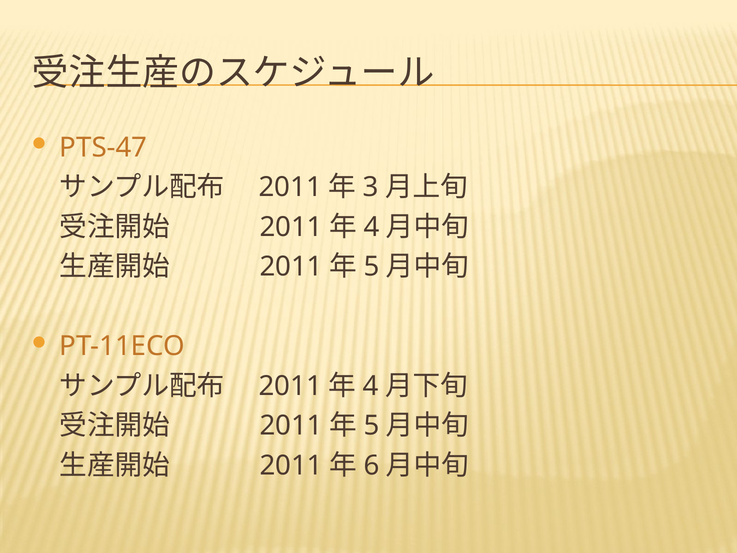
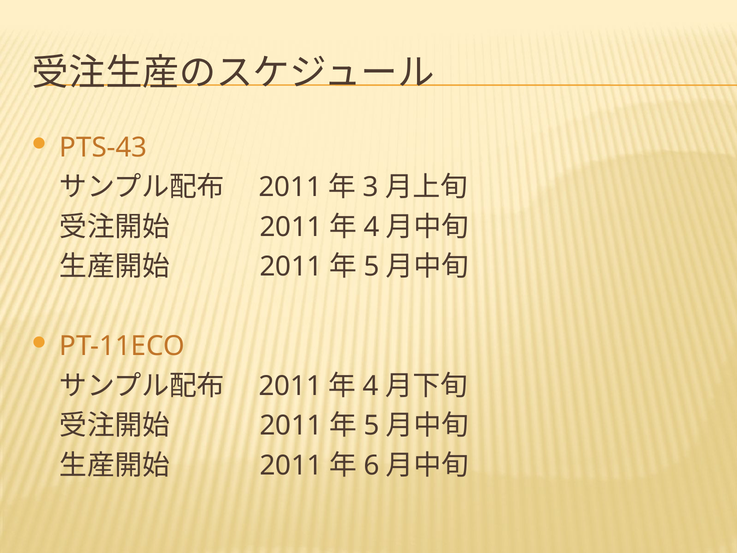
PTS-47: PTS-47 -> PTS-43 (103, 147)
